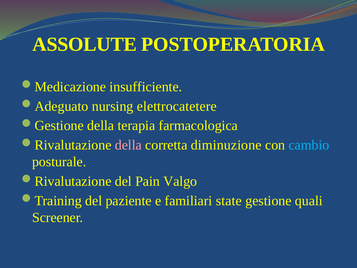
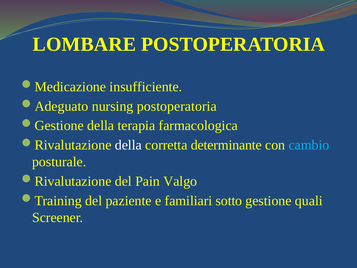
ASSOLUTE: ASSOLUTE -> LOMBARE (84, 44)
nursing elettrocatetere: elettrocatetere -> postoperatoria (177, 106)
della colour: pink -> white (128, 145)
diminuzione: diminuzione -> determinante (226, 145)
state: state -> sotto (229, 201)
